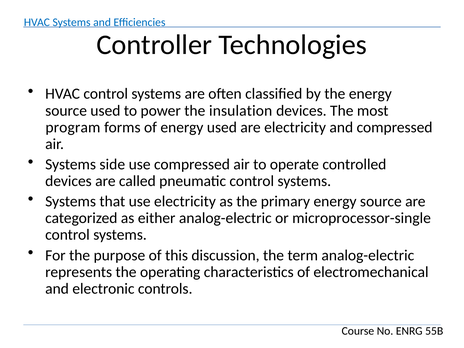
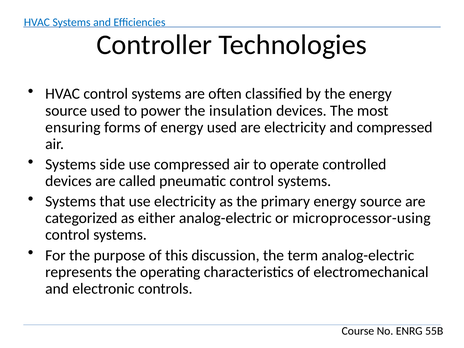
program: program -> ensuring (73, 127)
microprocessor-single: microprocessor-single -> microprocessor-using (361, 218)
